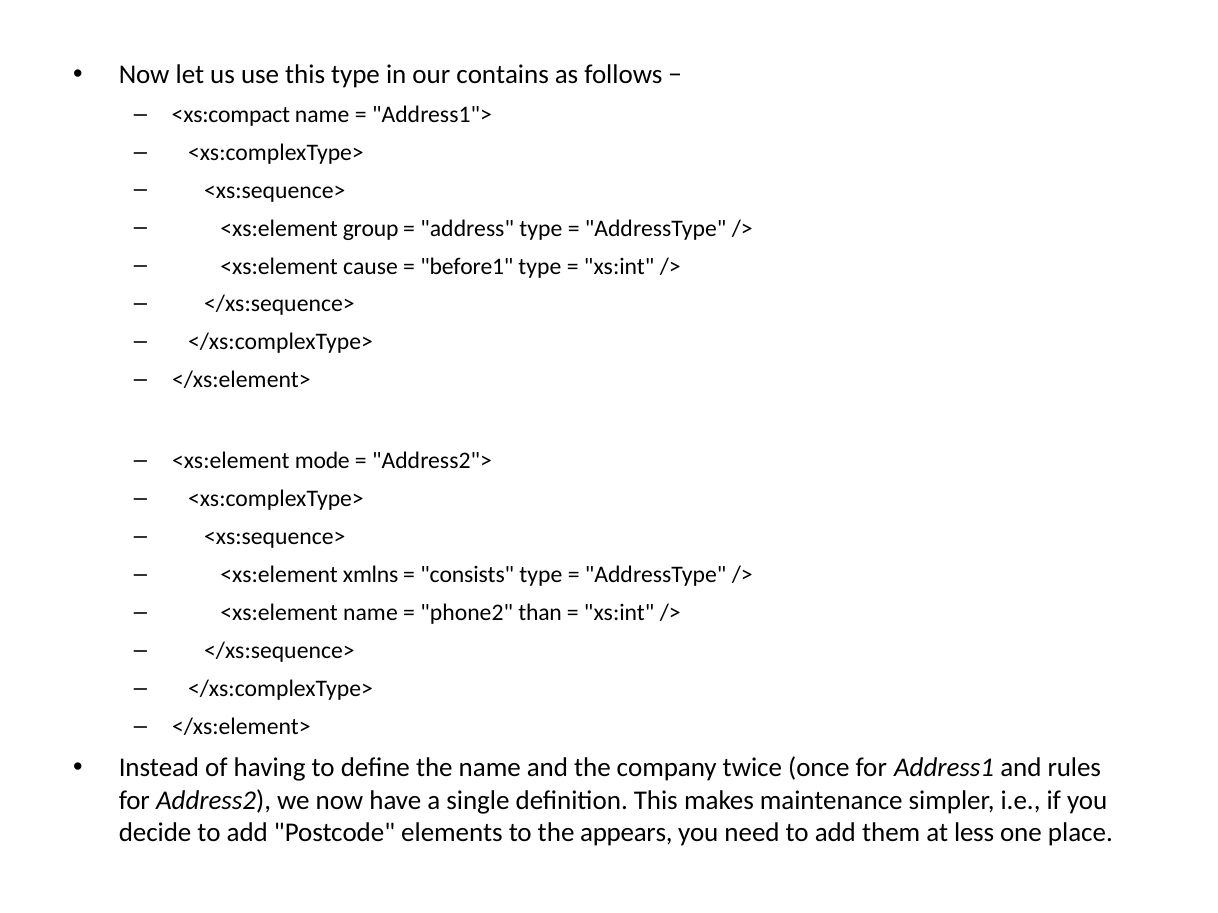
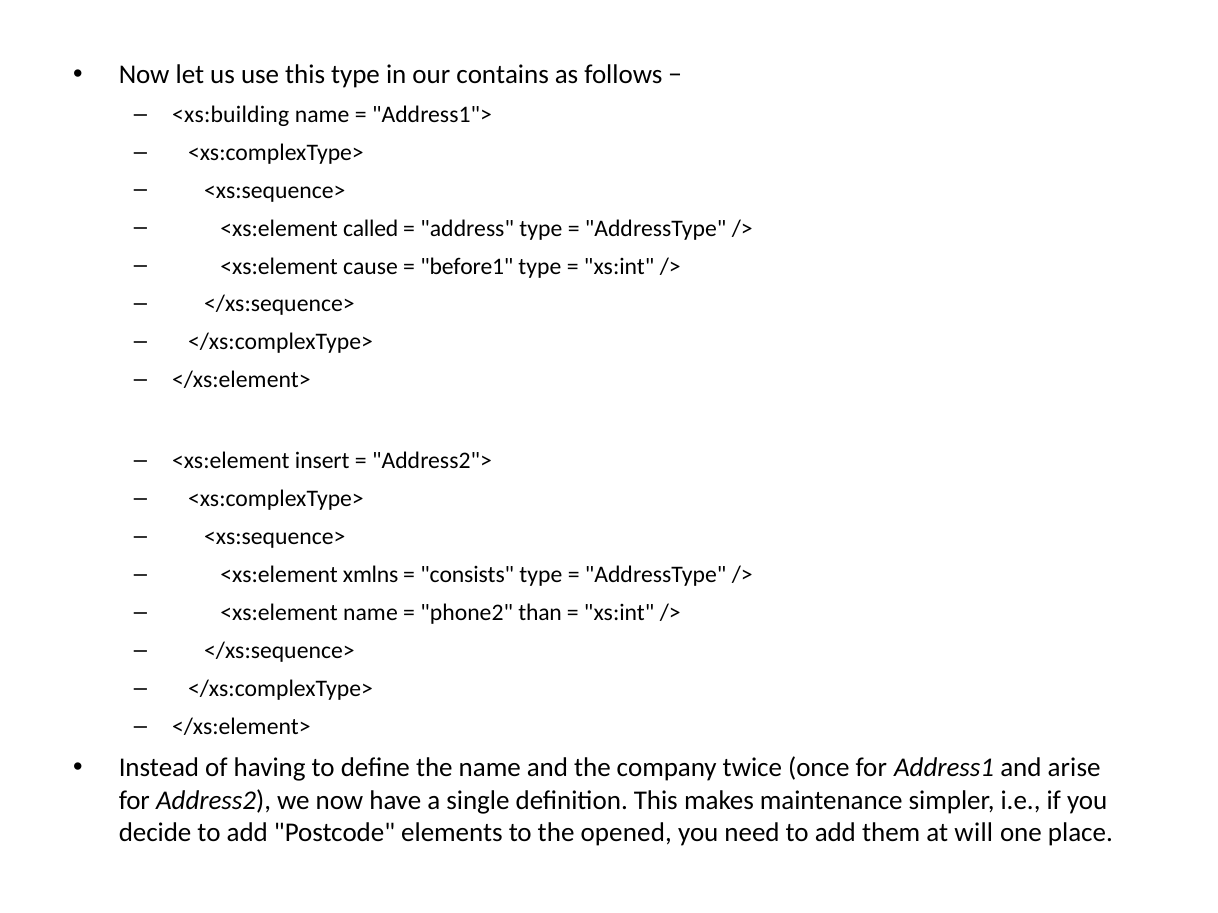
<xs:compact: <xs:compact -> <xs:building (231, 115)
group: group -> called (371, 228)
mode: mode -> insert (322, 461)
rules: rules -> arise (1074, 768)
appears: appears -> opened (626, 833)
less: less -> will (974, 833)
